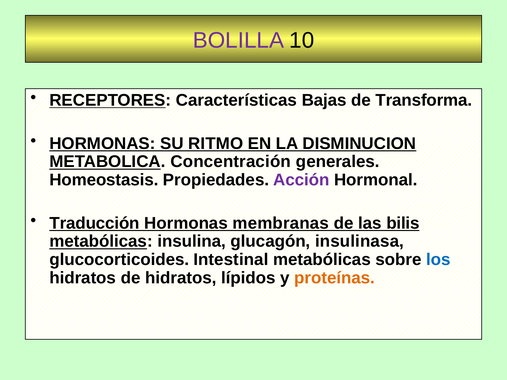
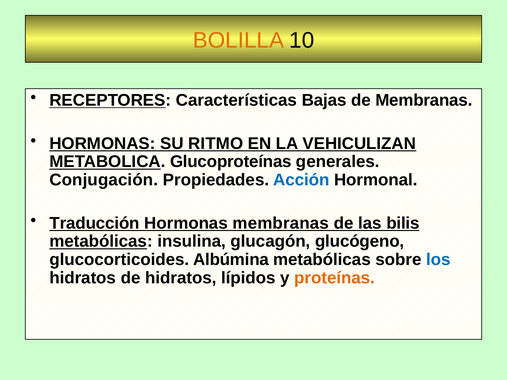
BOLILLA colour: purple -> orange (238, 40)
de Transforma: Transforma -> Membranas (424, 100)
DISMINUCION: DISMINUCION -> VEHICULIZAN (359, 144)
Concentración: Concentración -> Glucoproteínas (231, 162)
Homeostasis: Homeostasis -> Conjugación (104, 180)
Acción colour: purple -> blue (301, 180)
insulinasa: insulinasa -> glucógeno (360, 241)
Intestinal: Intestinal -> Albúmina (231, 260)
